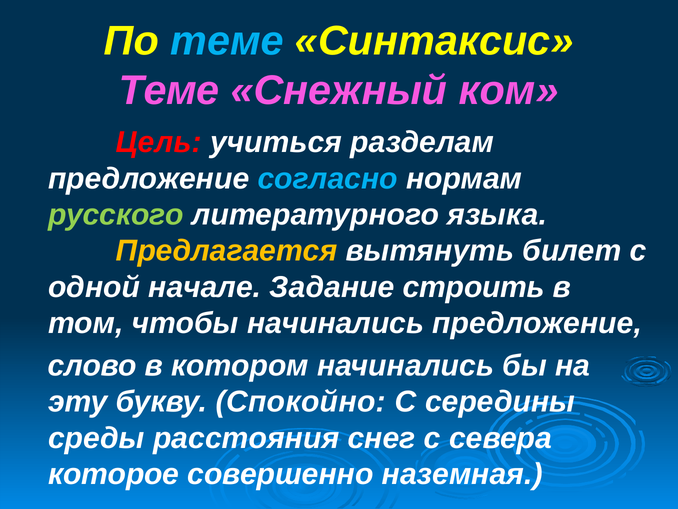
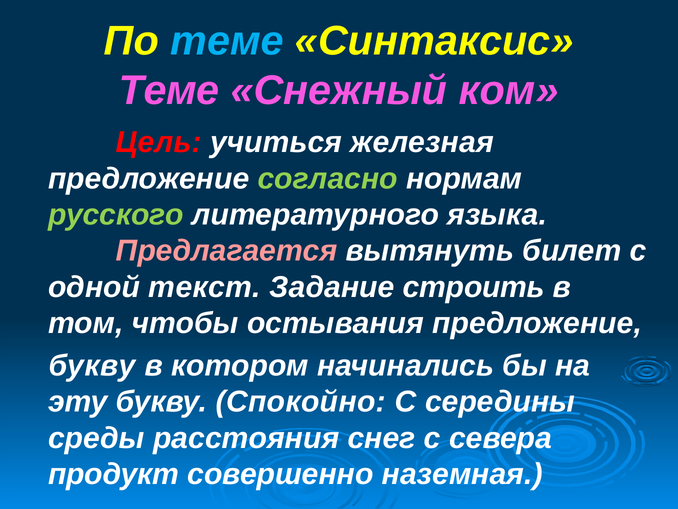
разделам: разделам -> железная (422, 142)
согласно colour: light blue -> light green (328, 178)
Предлагается colour: yellow -> pink (227, 251)
начале: начале -> текст (205, 287)
чтобы начинались: начинались -> остывания (335, 323)
слово: слово -> букву (92, 365)
которое: которое -> продукт (114, 474)
